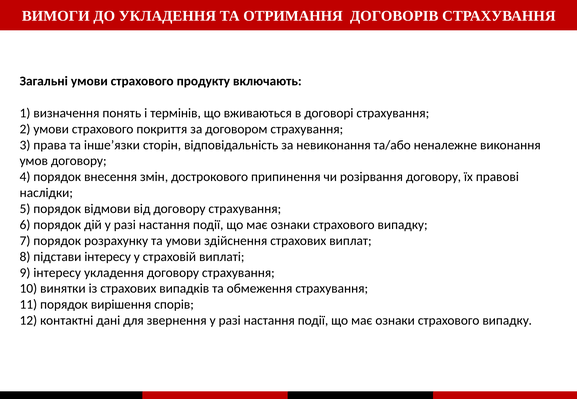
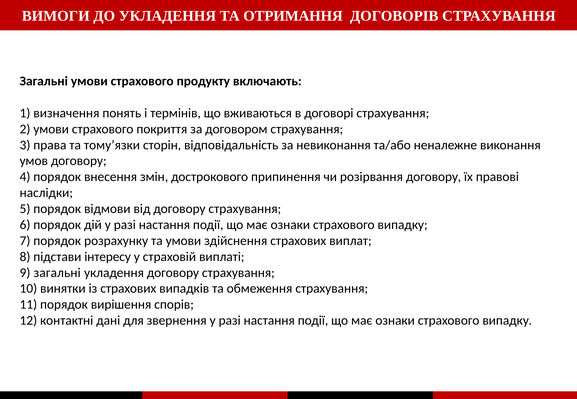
інше’язки: інше’язки -> тому’язки (112, 145)
9 інтересу: інтересу -> загальні (57, 273)
